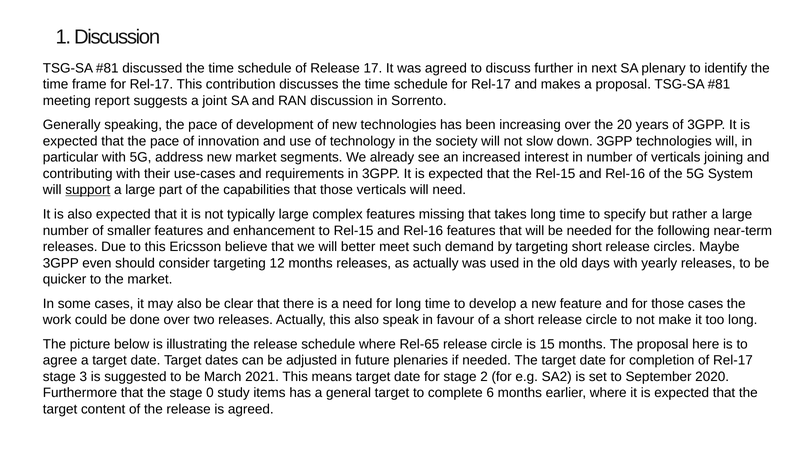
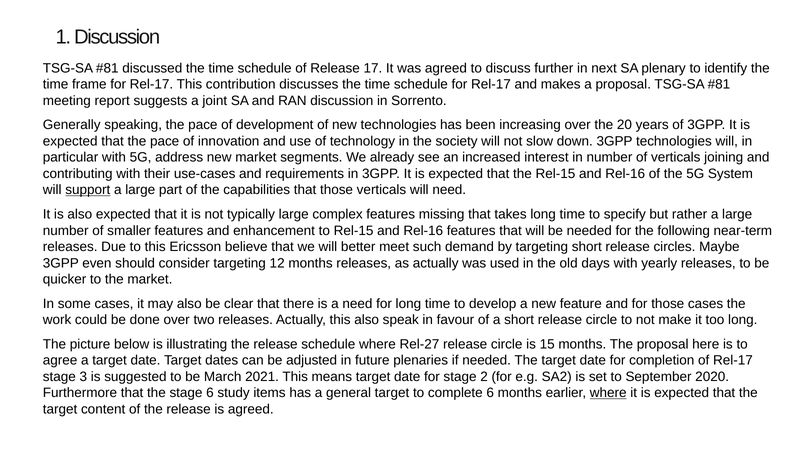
Rel-65: Rel-65 -> Rel-27 (419, 344)
stage 0: 0 -> 6 (210, 393)
where underline: none -> present (608, 393)
